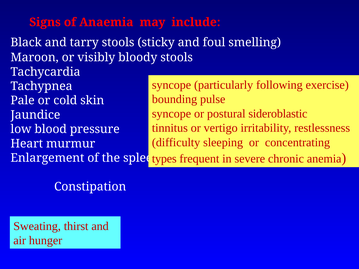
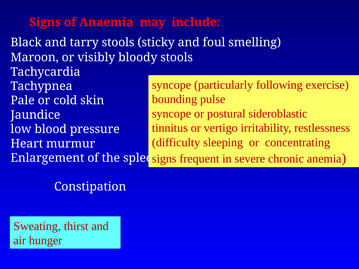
types: types -> signs (164, 159)
